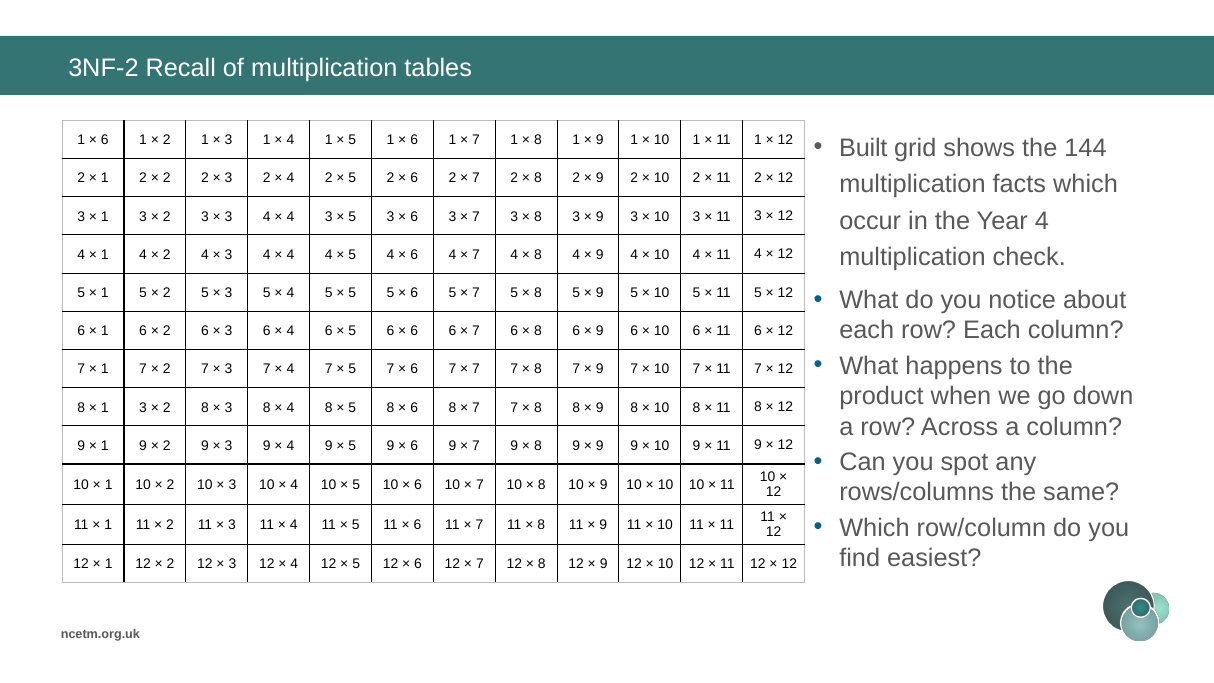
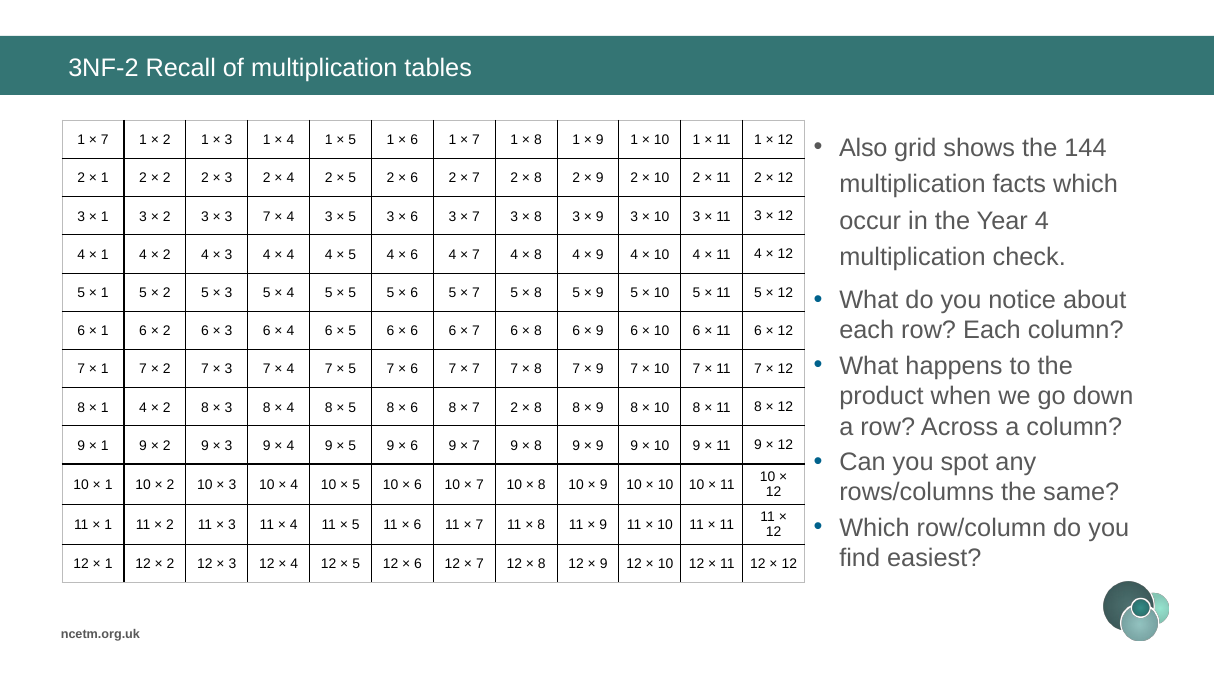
6: 6 -> 7 (105, 140)
Built: Built -> Also (863, 148)
4: 4 -> 7 (267, 216)
3: 3 -> 4 (143, 407)
7: 7 -> 2 (514, 407)
